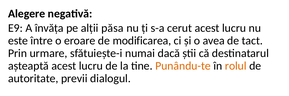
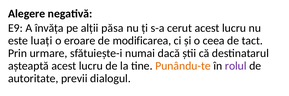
între: între -> luați (42, 41)
avea: avea -> ceea (214, 41)
rolul colour: orange -> purple (236, 66)
